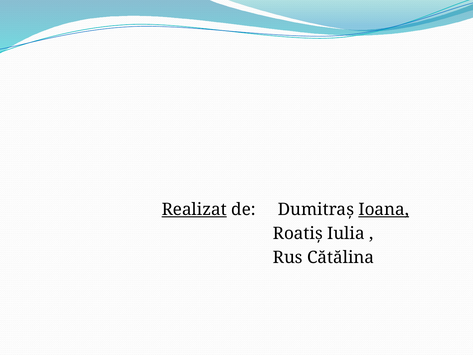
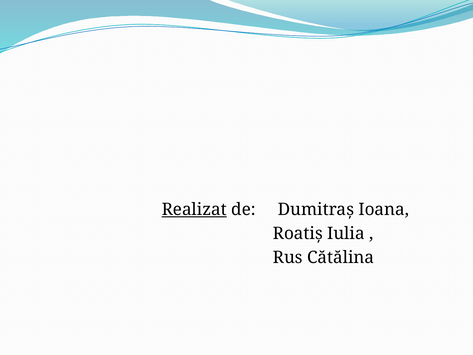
Ioana underline: present -> none (384, 209)
